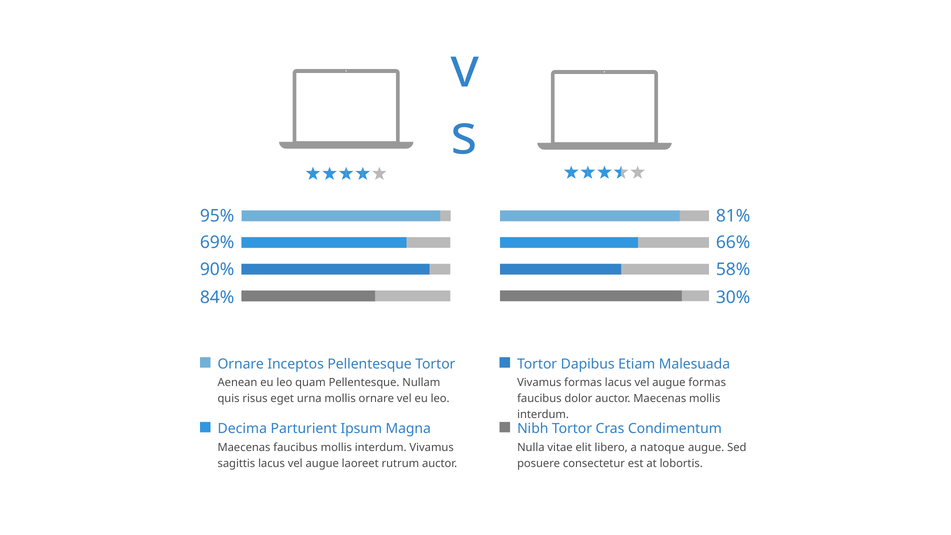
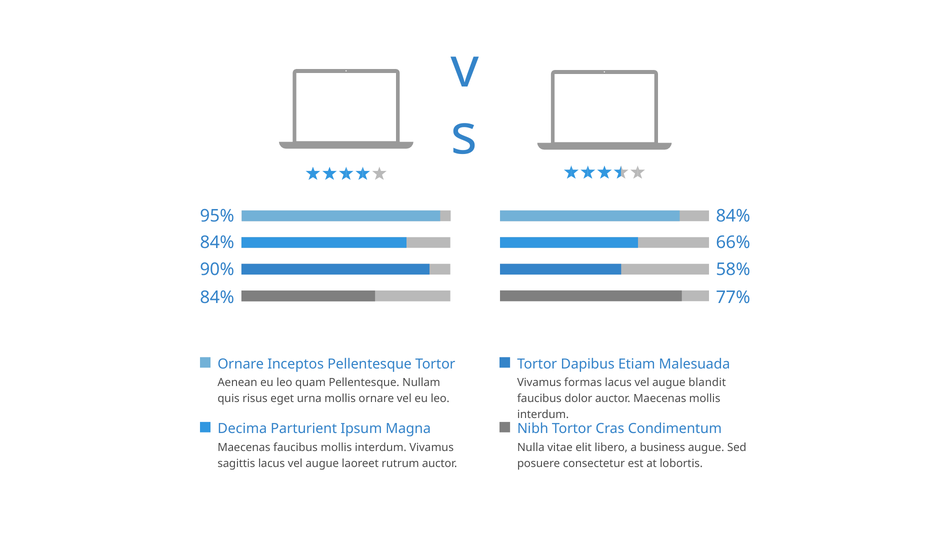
81%: 81% -> 84% (733, 216)
69%: 69% -> 84% (217, 243)
30%: 30% -> 77% (733, 297)
augue formas: formas -> blandit (707, 383)
natoque: natoque -> business (662, 447)
